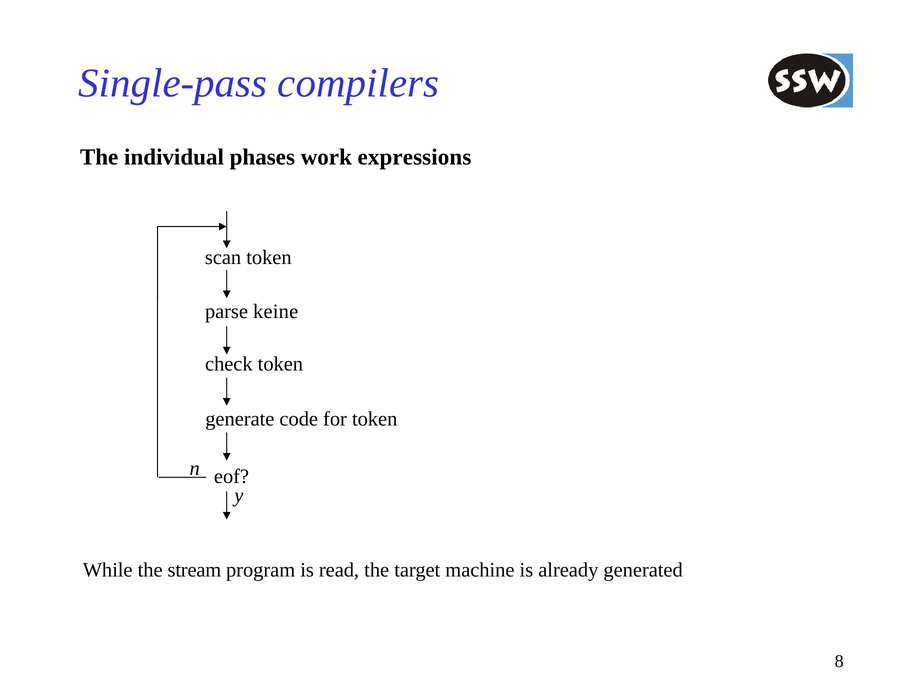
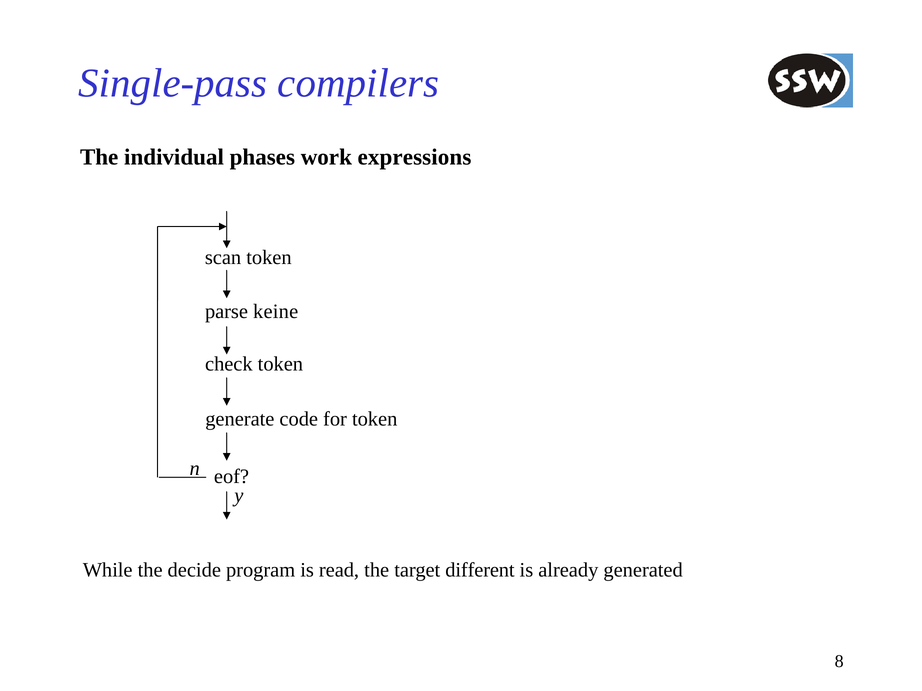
stream: stream -> decide (194, 570)
machine: machine -> different (480, 570)
